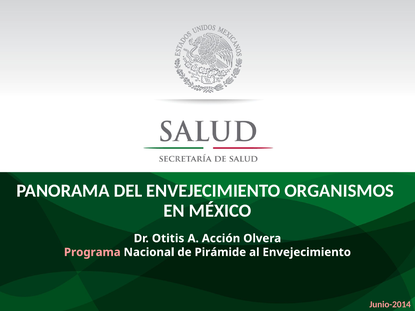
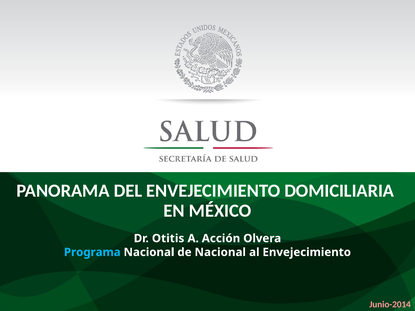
ORGANISMOS: ORGANISMOS -> DOMICILIARIA (339, 191)
Programa colour: pink -> light blue (92, 252)
de Pirámide: Pirámide -> Nacional (220, 252)
